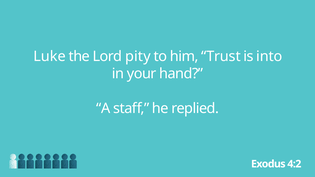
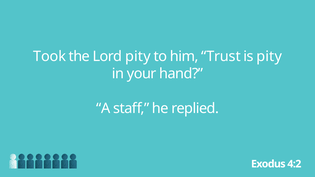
Luke: Luke -> Took (50, 56)
is into: into -> pity (269, 56)
